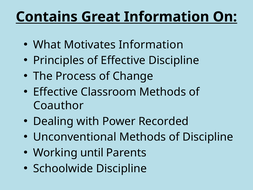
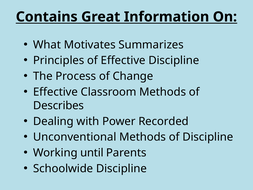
Motivates Information: Information -> Summarizes (151, 45)
Coauthor: Coauthor -> Describes (59, 105)
